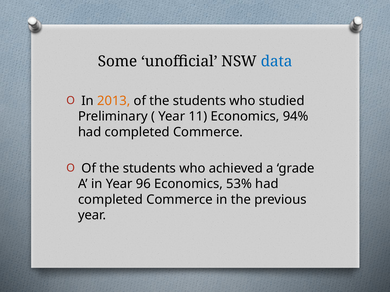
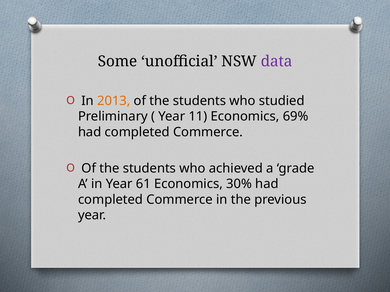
data colour: blue -> purple (277, 62)
94%: 94% -> 69% (296, 117)
96: 96 -> 61 (143, 184)
53%: 53% -> 30% (239, 184)
